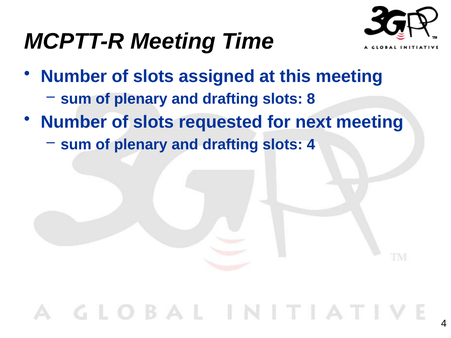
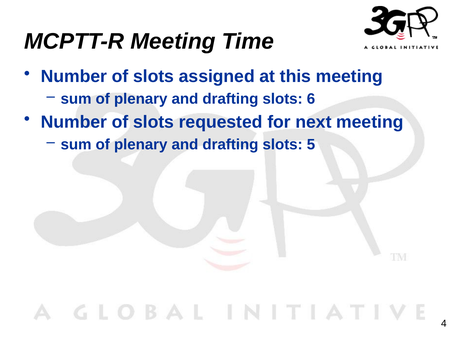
8: 8 -> 6 (311, 99)
slots 4: 4 -> 5 (311, 144)
